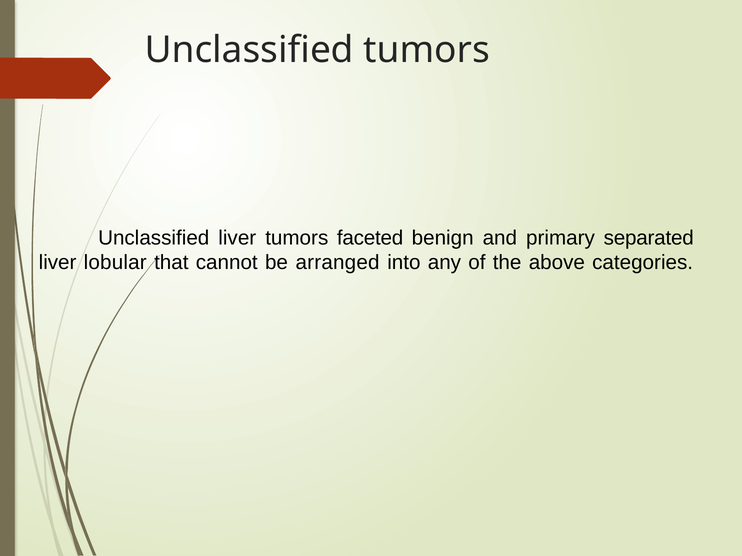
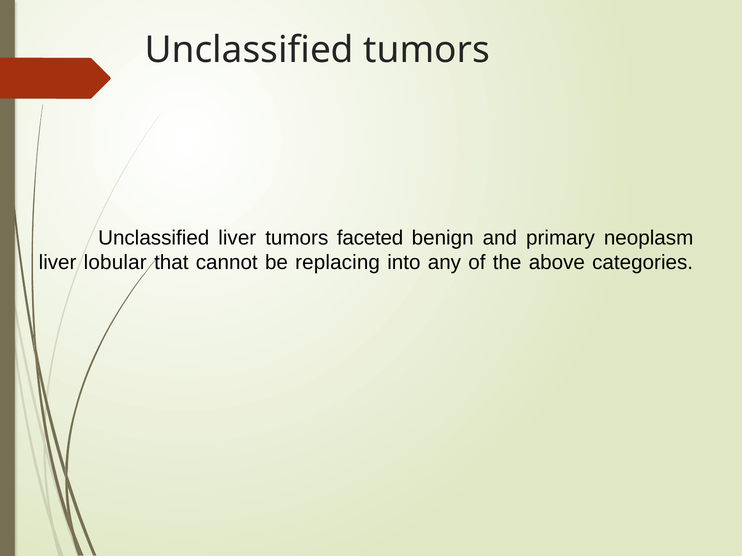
separated: separated -> neoplasm (649, 238)
arranged: arranged -> replacing (338, 263)
